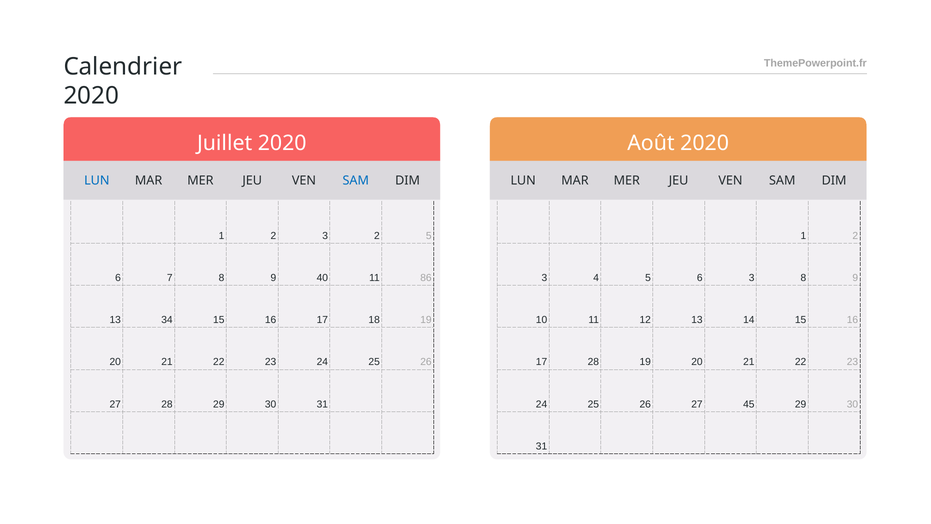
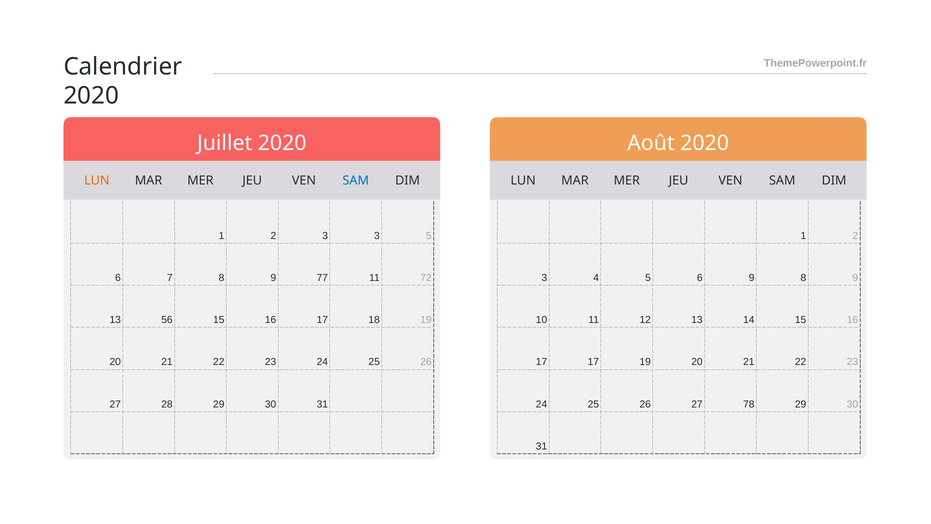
LUN colour: blue -> orange (97, 181)
3 2: 2 -> 3 (377, 236)
40: 40 -> 77 (322, 278)
86: 86 -> 72 (426, 278)
6 3: 3 -> 9 (752, 278)
34: 34 -> 56 (167, 320)
17 28: 28 -> 17 (593, 362)
45: 45 -> 78 (749, 404)
